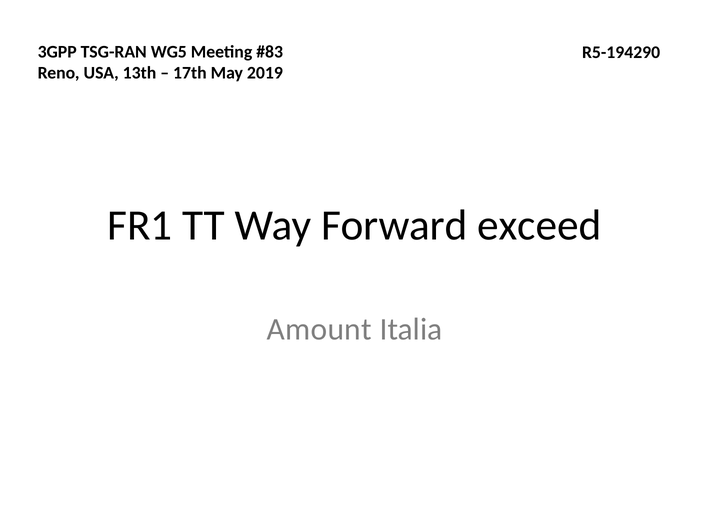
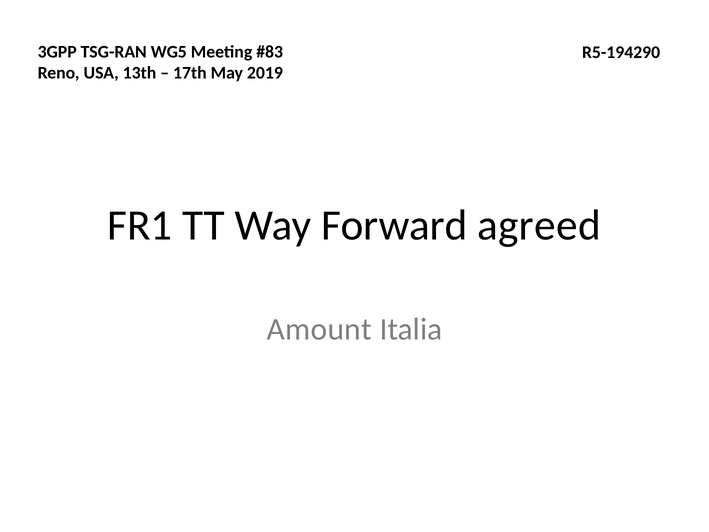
exceed: exceed -> agreed (539, 225)
